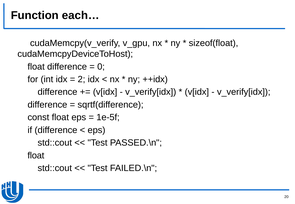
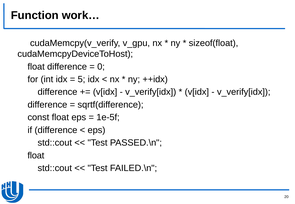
each…: each… -> work… (81, 15)
2: 2 -> 5 (81, 79)
